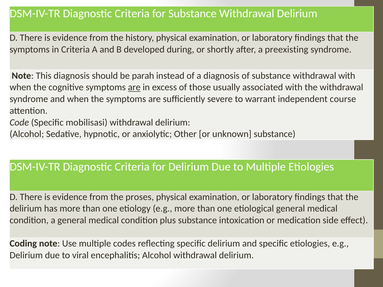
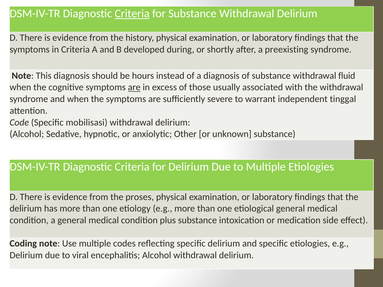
Criteria underline: none -> present (132, 14)
parah: parah -> hours (143, 76)
withdrawal with: with -> fluid (347, 76)
course: course -> tinggal (343, 99)
